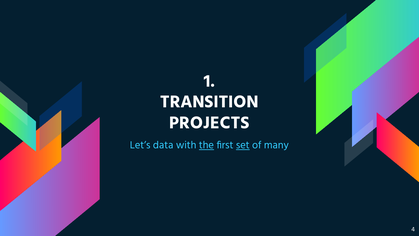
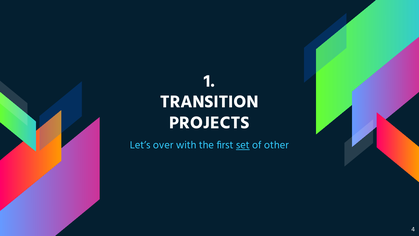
data: data -> over (163, 145)
the underline: present -> none (206, 145)
many: many -> other (276, 145)
